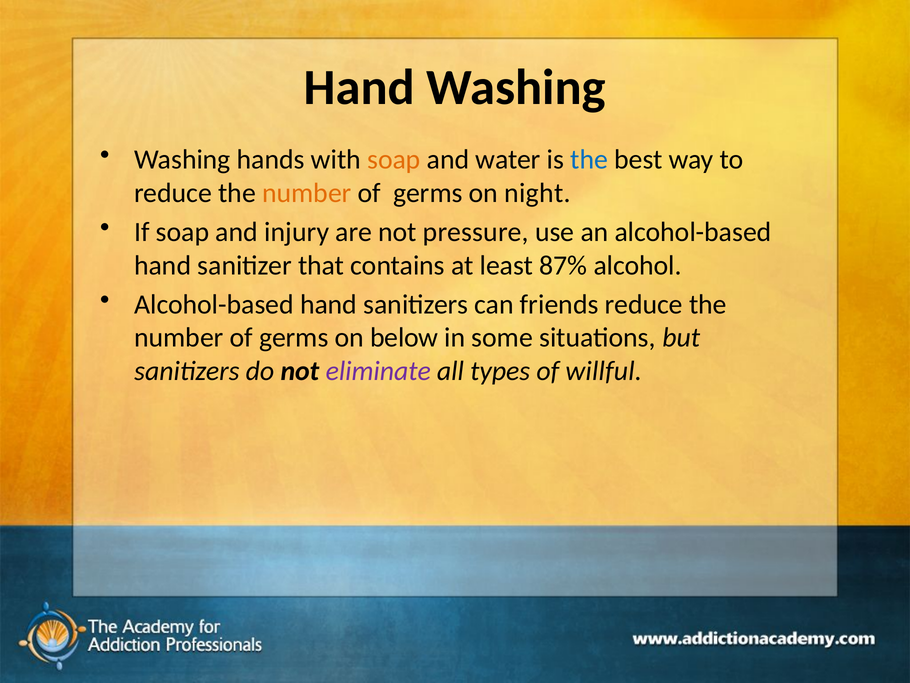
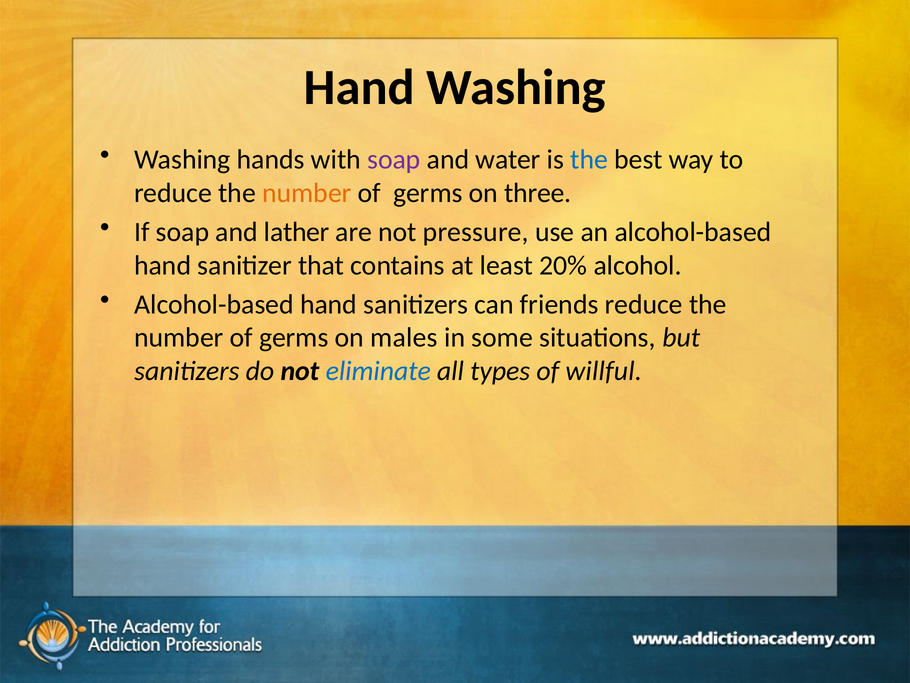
soap colour: orange -> purple (394, 160)
night: night -> three (538, 193)
injury: injury -> lather (297, 232)
87%: 87% -> 20% (563, 265)
below: below -> males (404, 338)
eliminate colour: purple -> blue (378, 371)
